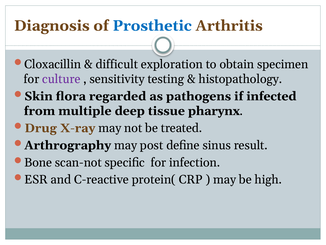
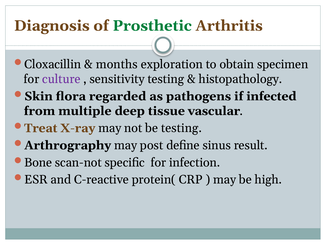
Prosthetic colour: blue -> green (152, 26)
difficult: difficult -> months (117, 64)
pharynx: pharynx -> vascular (214, 111)
Drug: Drug -> Treat (41, 128)
be treated: treated -> testing (181, 128)
